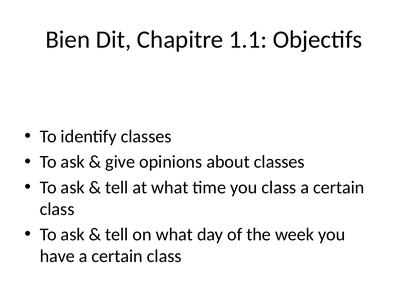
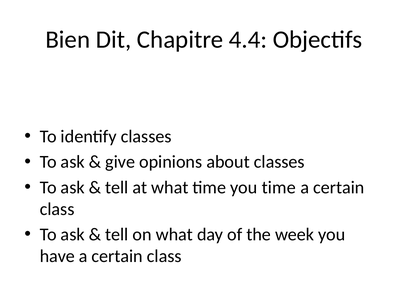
1.1: 1.1 -> 4.4 (248, 39)
you class: class -> time (279, 187)
